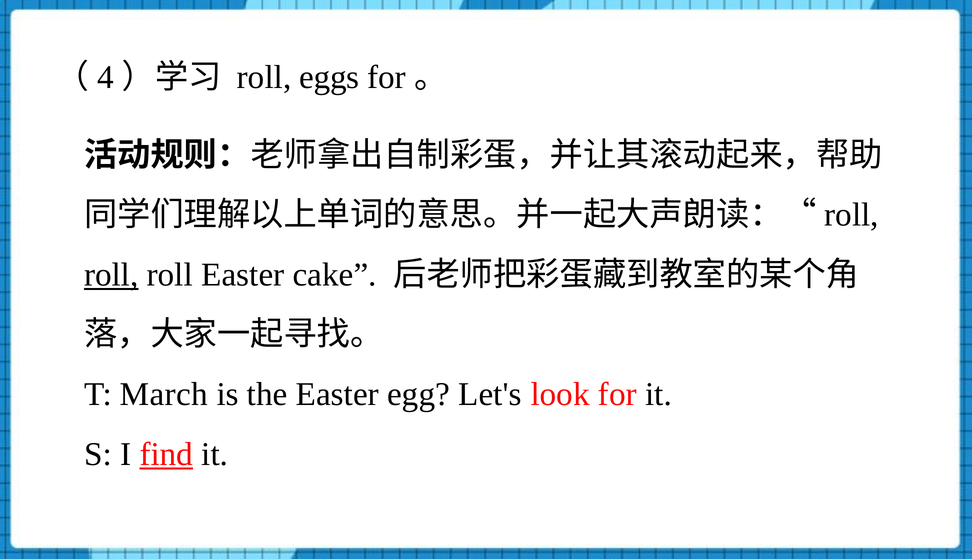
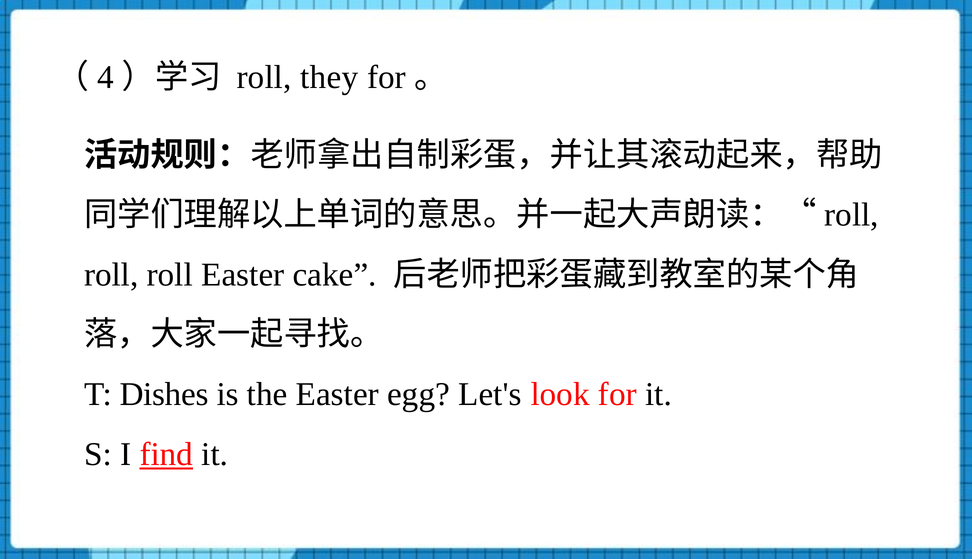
eggs: eggs -> they (329, 78)
roll underline: present -> none (111, 275)
March: March -> Dishes (164, 395)
